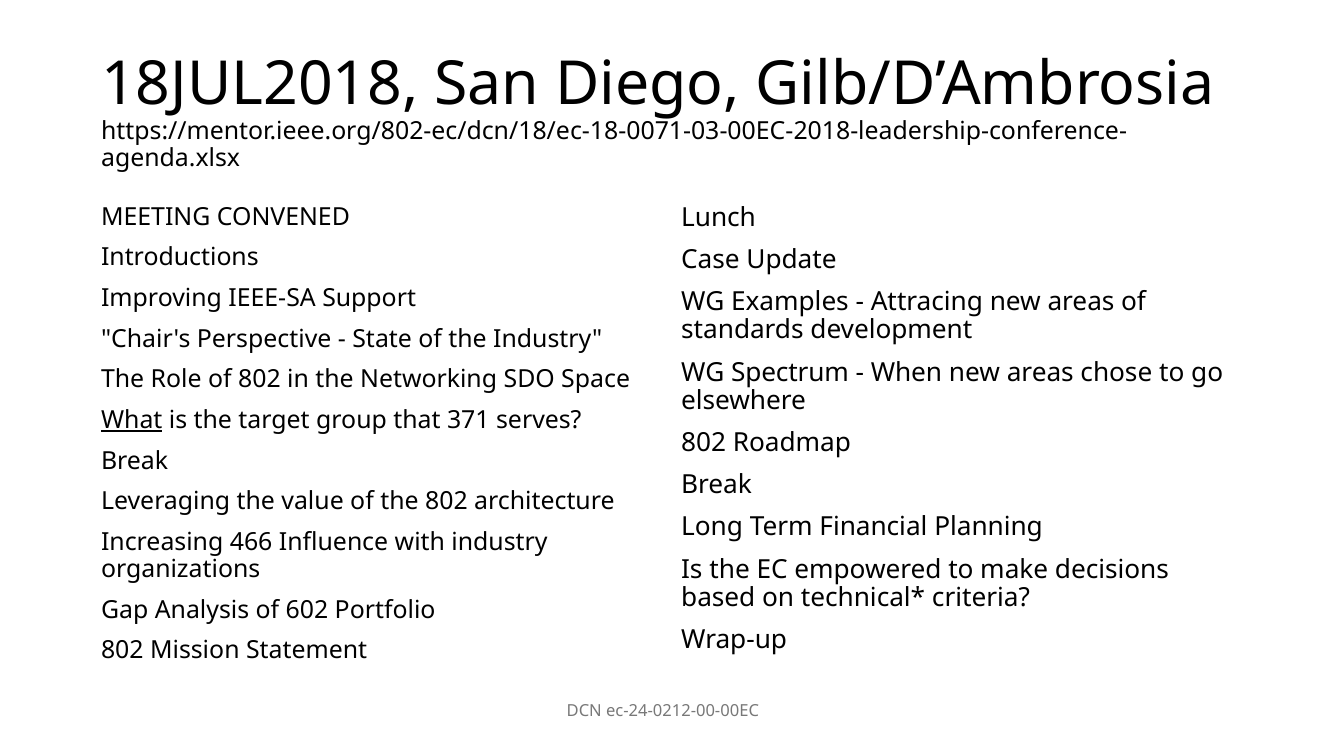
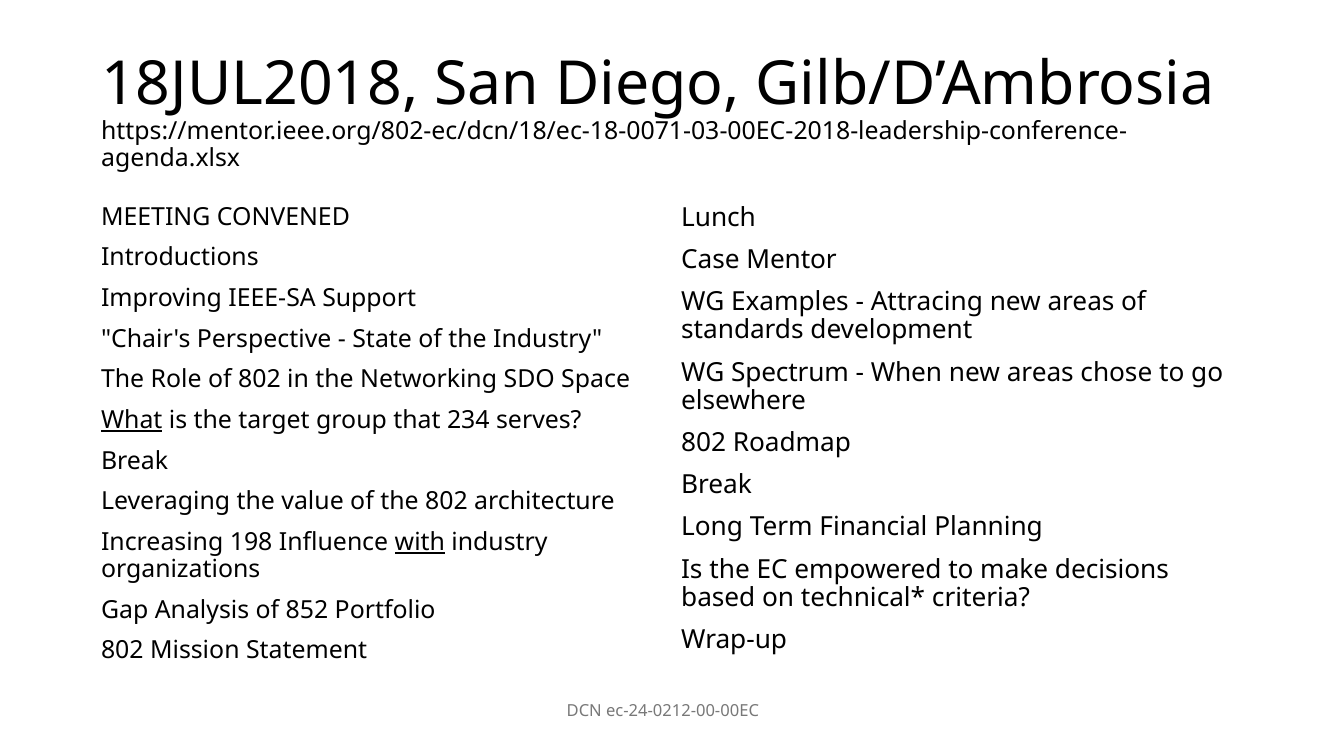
Update: Update -> Mentor (792, 260)
371: 371 -> 234 (468, 420)
466: 466 -> 198 (251, 542)
with underline: none -> present (420, 542)
602: 602 -> 852 (307, 610)
